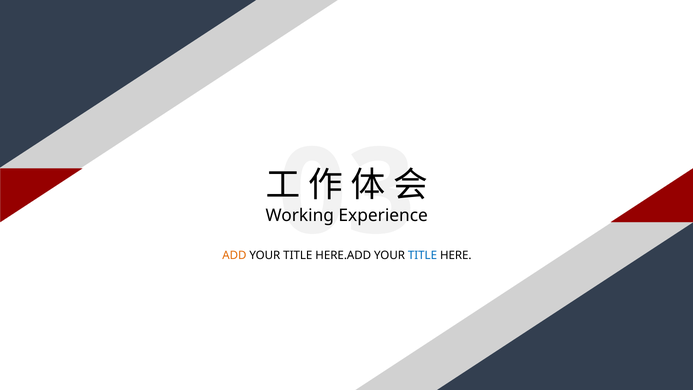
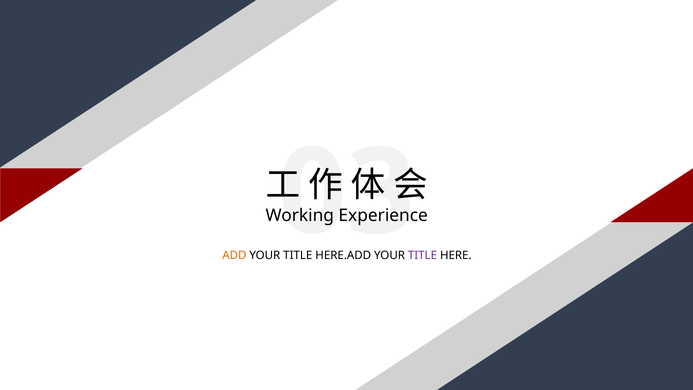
TITLE colour: blue -> purple (422, 255)
